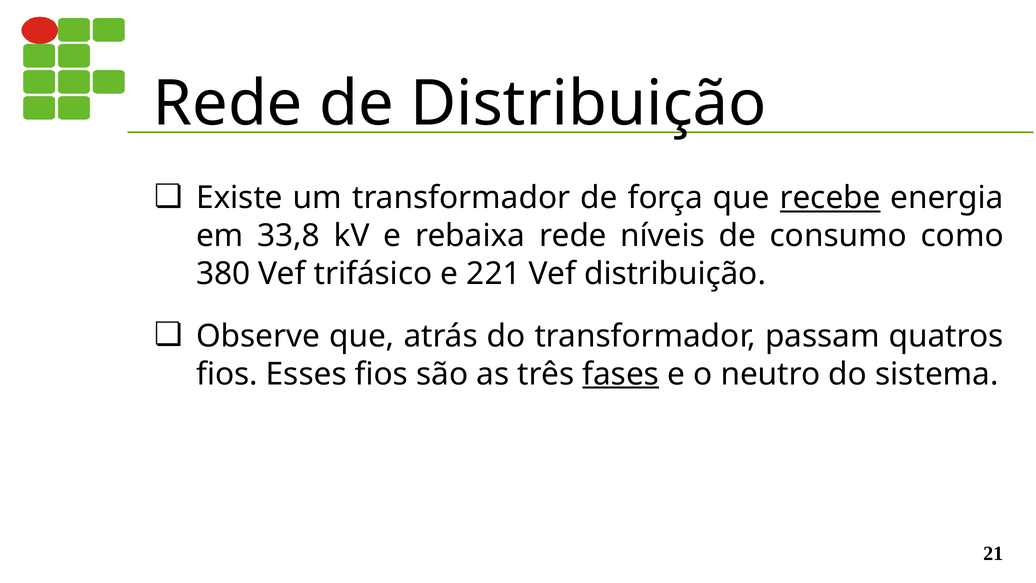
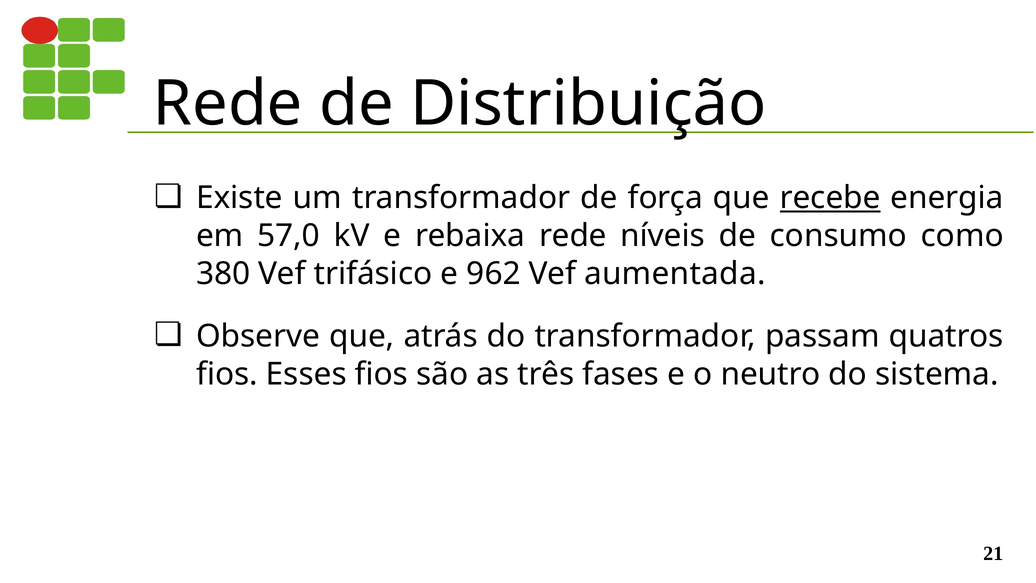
33,8: 33,8 -> 57,0 (289, 236)
221: 221 -> 962 (494, 274)
Vef distribuição: distribuição -> aumentada (675, 274)
fases underline: present -> none (621, 374)
